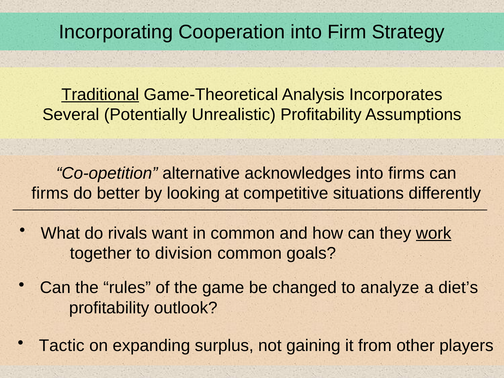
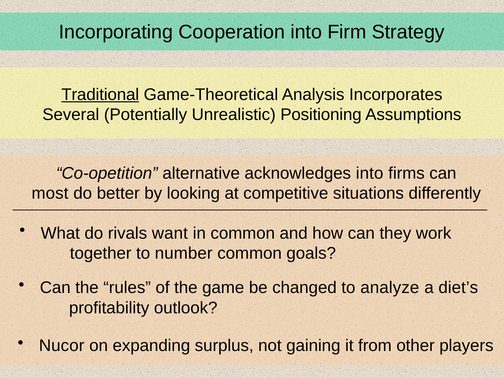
Unrealistic Profitability: Profitability -> Positioning (321, 115)
firms: firms -> most (50, 193)
work underline: present -> none (434, 233)
division: division -> number (184, 253)
Tactic: Tactic -> Nucor (62, 346)
